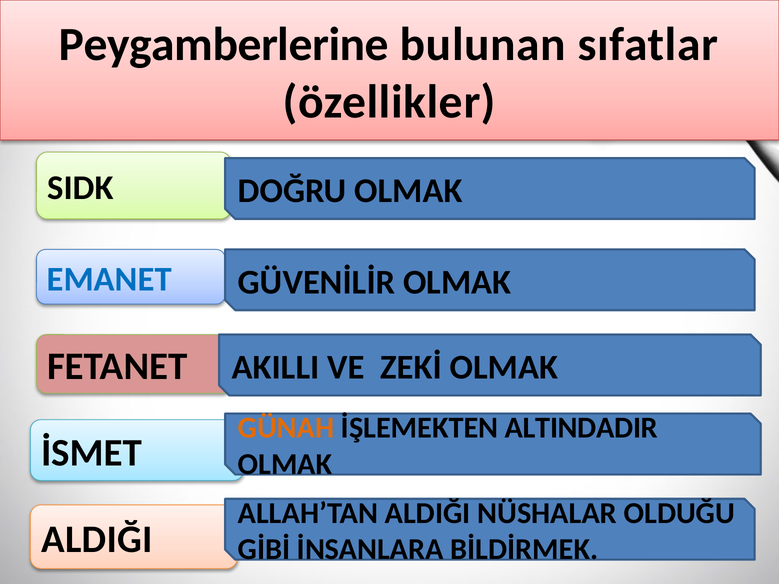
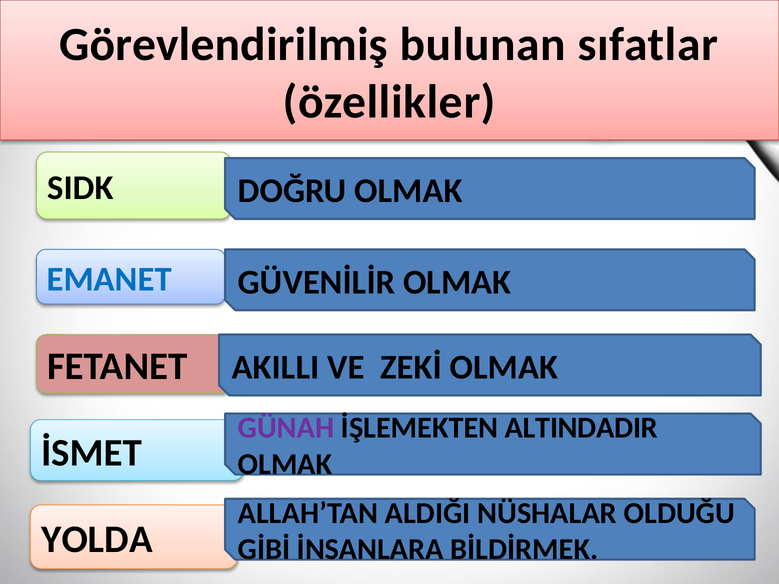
Peygamberlerine: Peygamberlerine -> Görevlendirilmiş (223, 45)
GÜNAH colour: orange -> purple (286, 428)
ALDIĞI: ALDIĞI -> YOLDA (97, 540)
